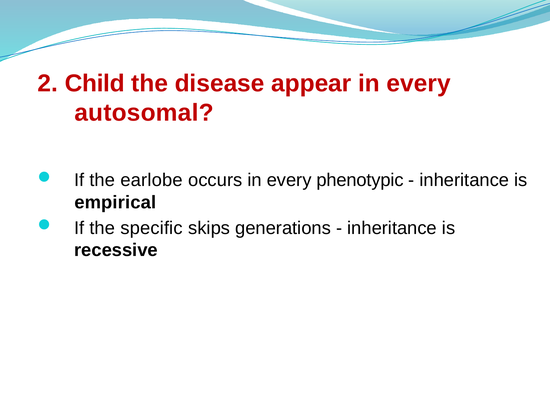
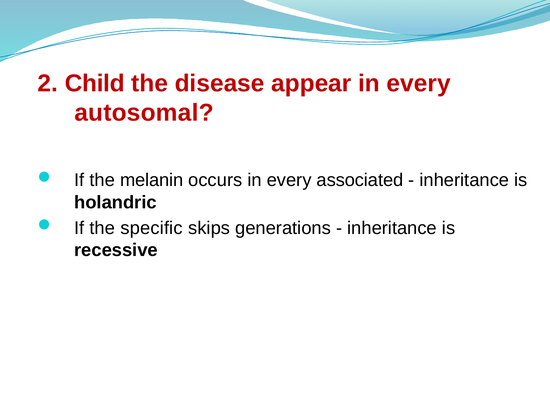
earlobe: earlobe -> melanin (152, 180)
phenotypic: phenotypic -> associated (360, 180)
empirical: empirical -> holandric (115, 202)
